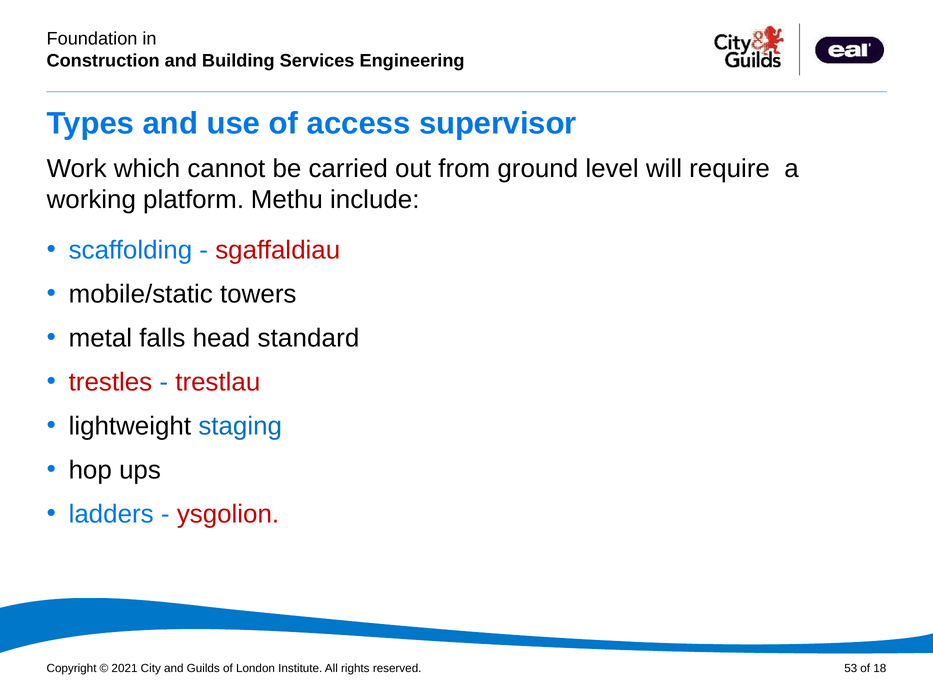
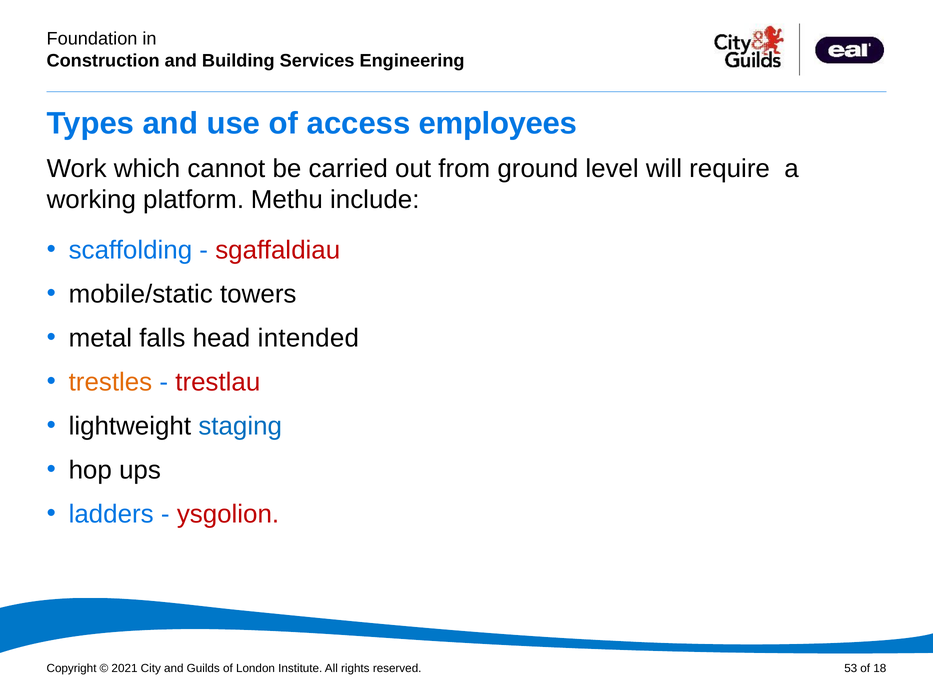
supervisor: supervisor -> employees (498, 124)
standard: standard -> intended (308, 339)
trestles colour: red -> orange (110, 383)
